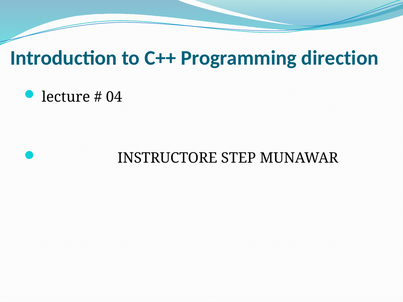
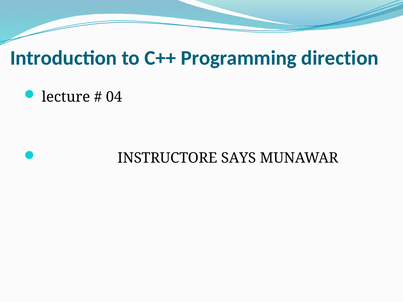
STEP: STEP -> SAYS (239, 158)
